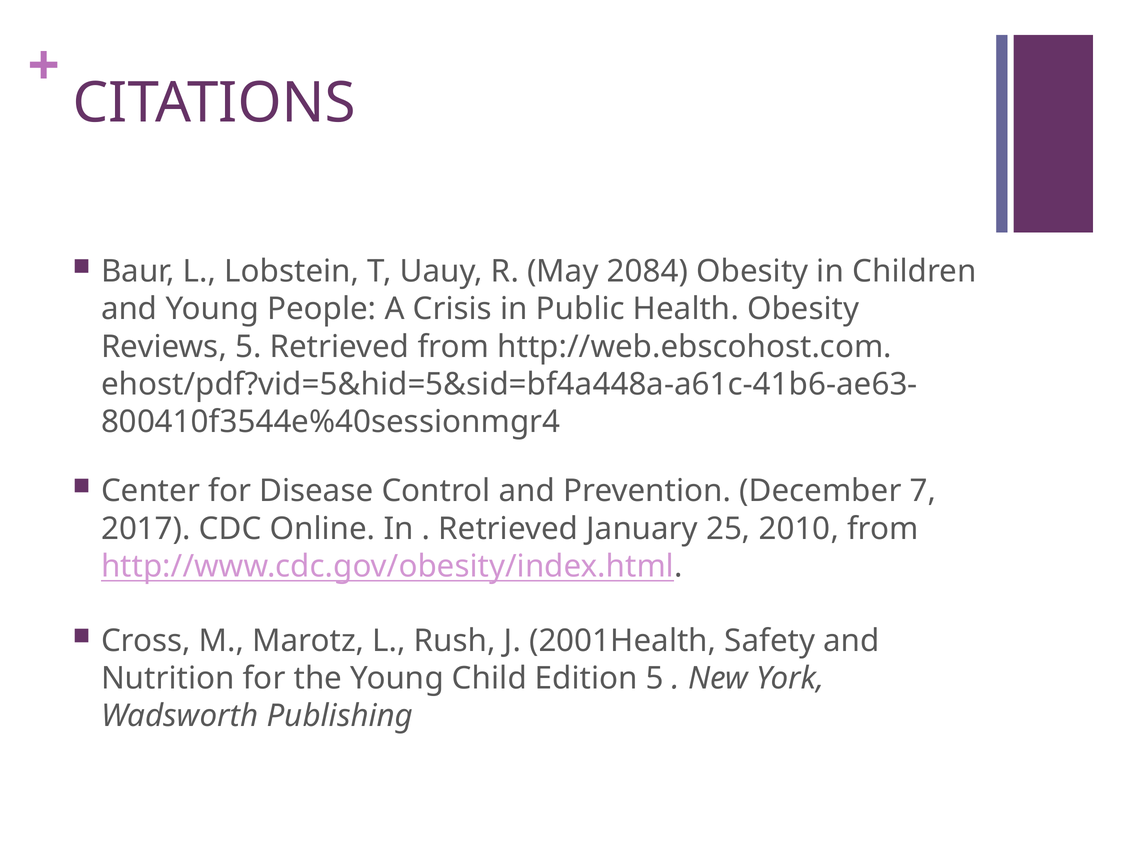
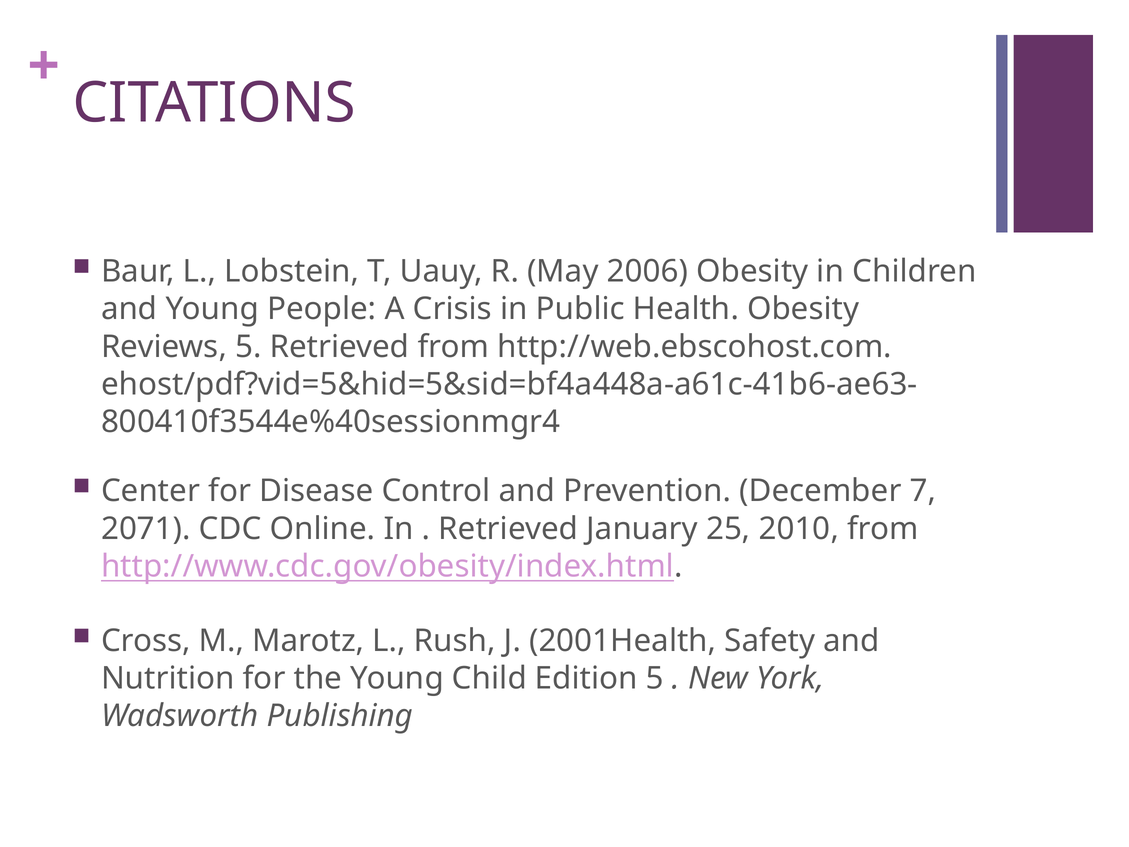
2084: 2084 -> 2006 (647, 271)
2017: 2017 -> 2071 (146, 529)
